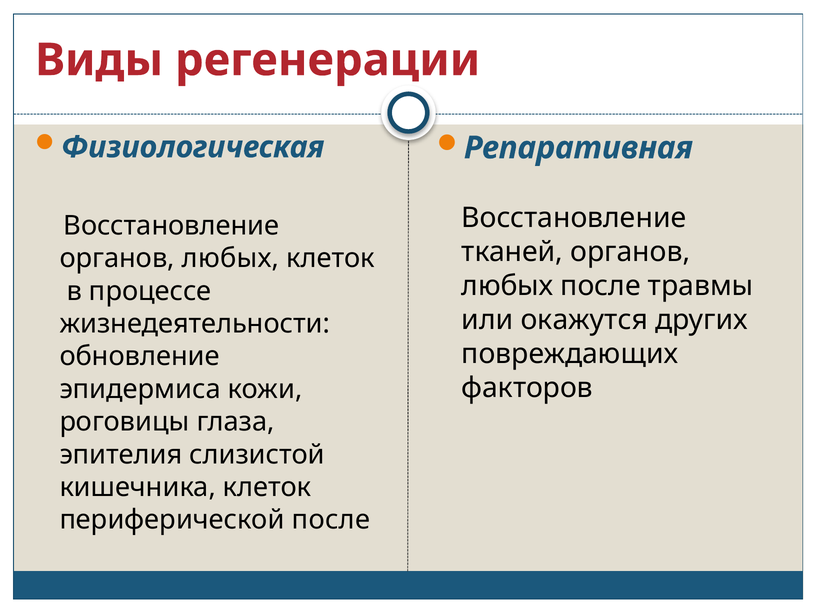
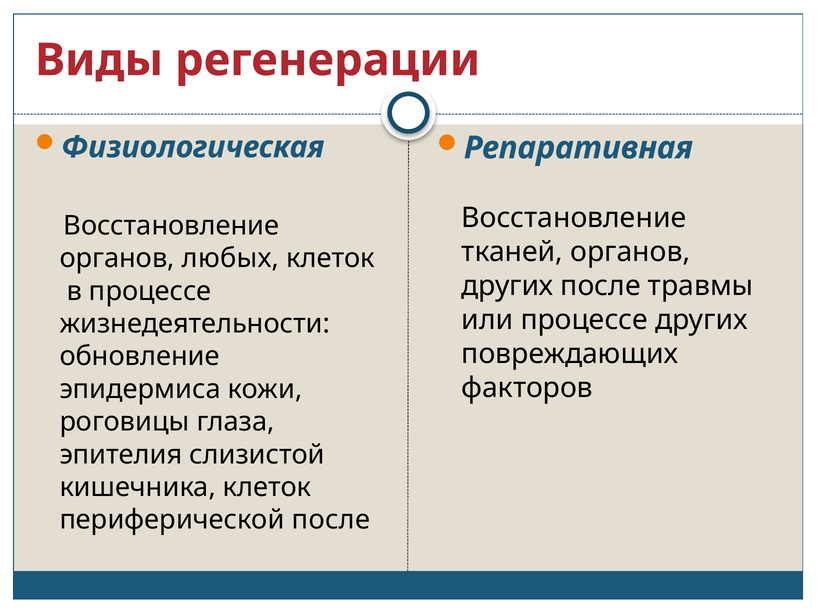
любых: любых -> других (507, 286)
или окажутся: окажутся -> процессе (584, 320)
